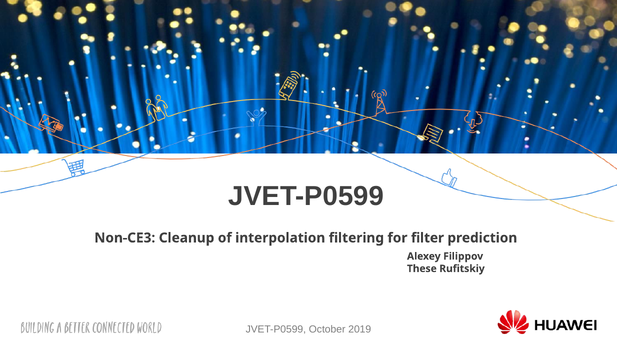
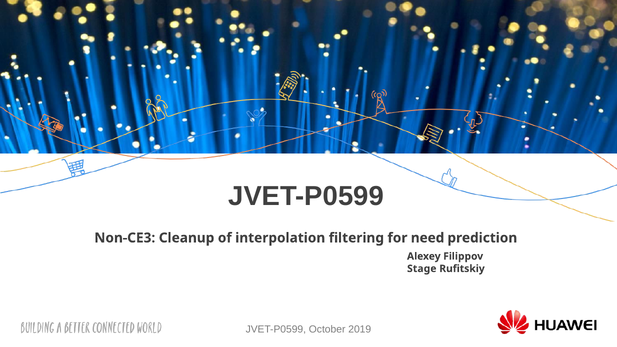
filter: filter -> need (428, 238)
These: These -> Stage (422, 269)
